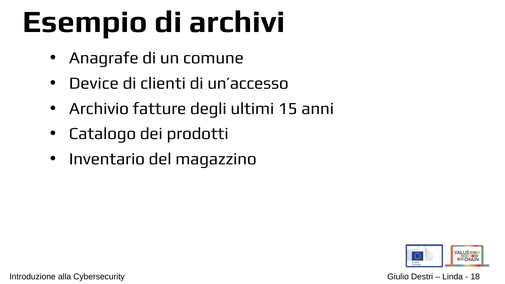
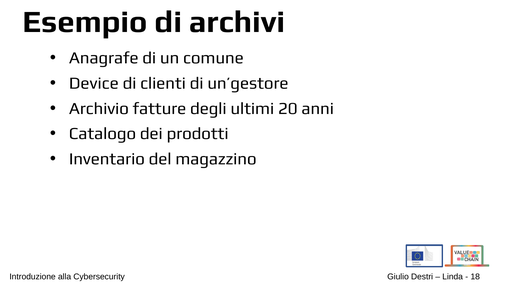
un’accesso: un’accesso -> un’gestore (248, 83)
15: 15 -> 20 (288, 108)
